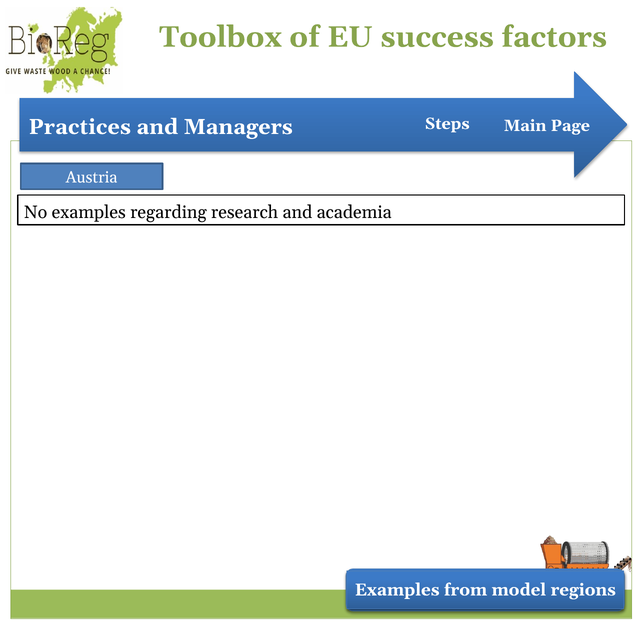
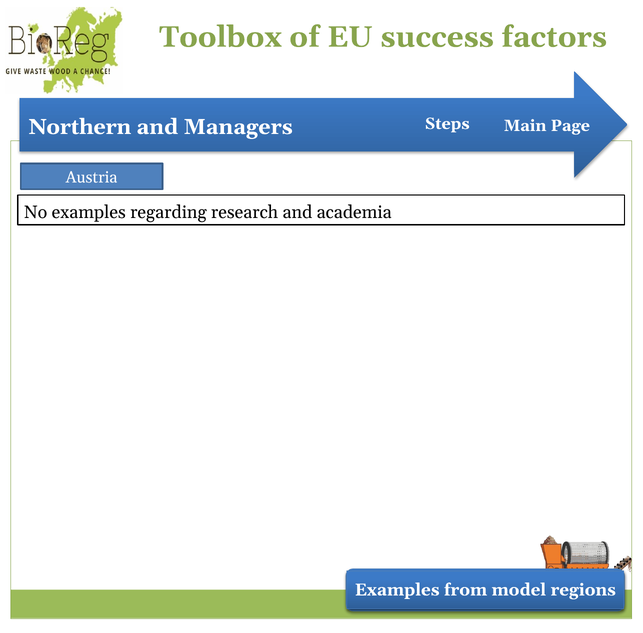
Practices: Practices -> Northern (80, 127)
